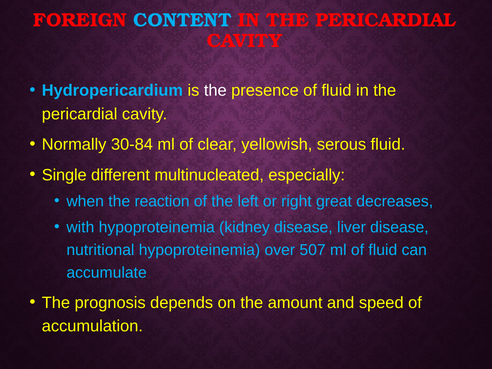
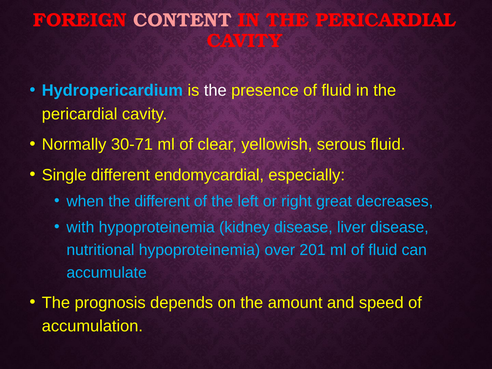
CONTENT colour: light blue -> pink (182, 20)
30-84: 30-84 -> 30-71 (132, 144)
multinucleated: multinucleated -> endomycardial (209, 175)
the reaction: reaction -> different (162, 201)
507: 507 -> 201 (313, 250)
